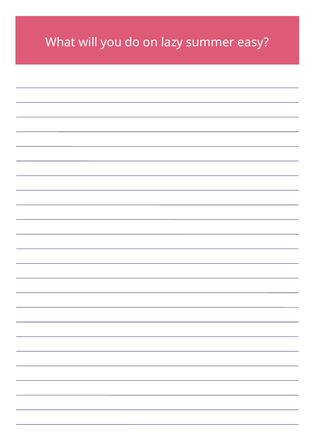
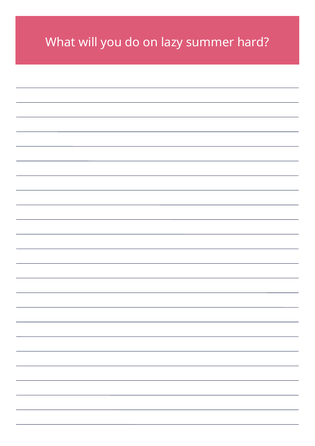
easy: easy -> hard (253, 42)
